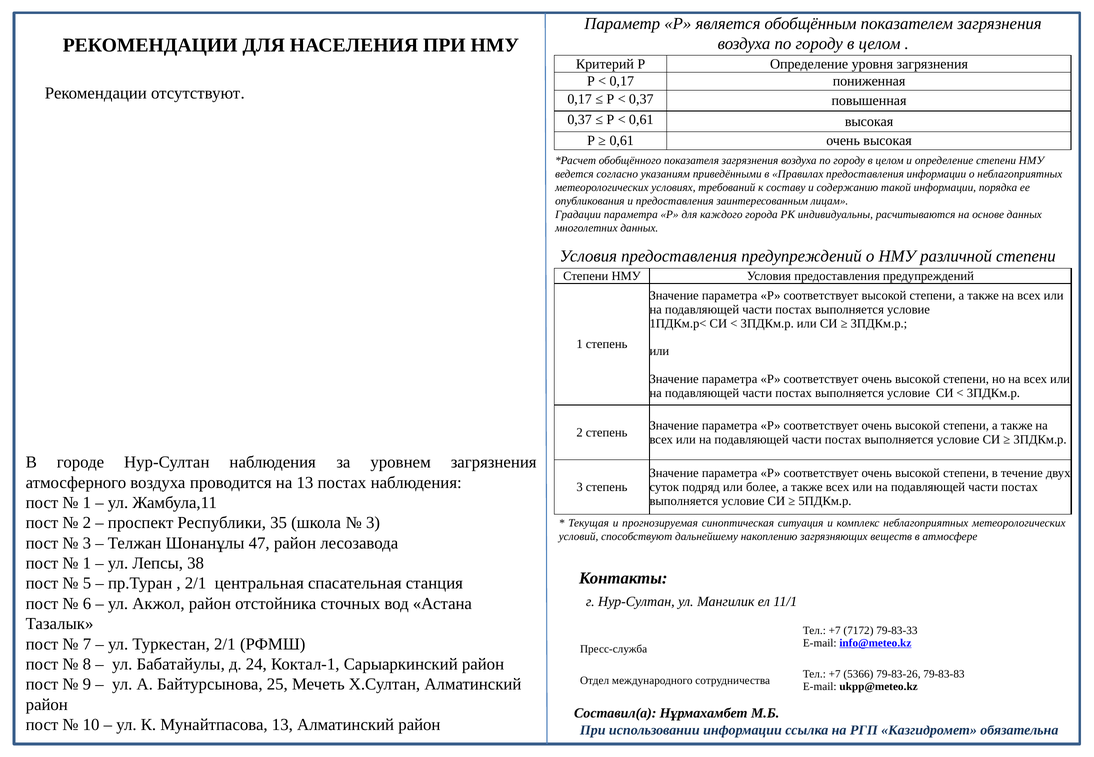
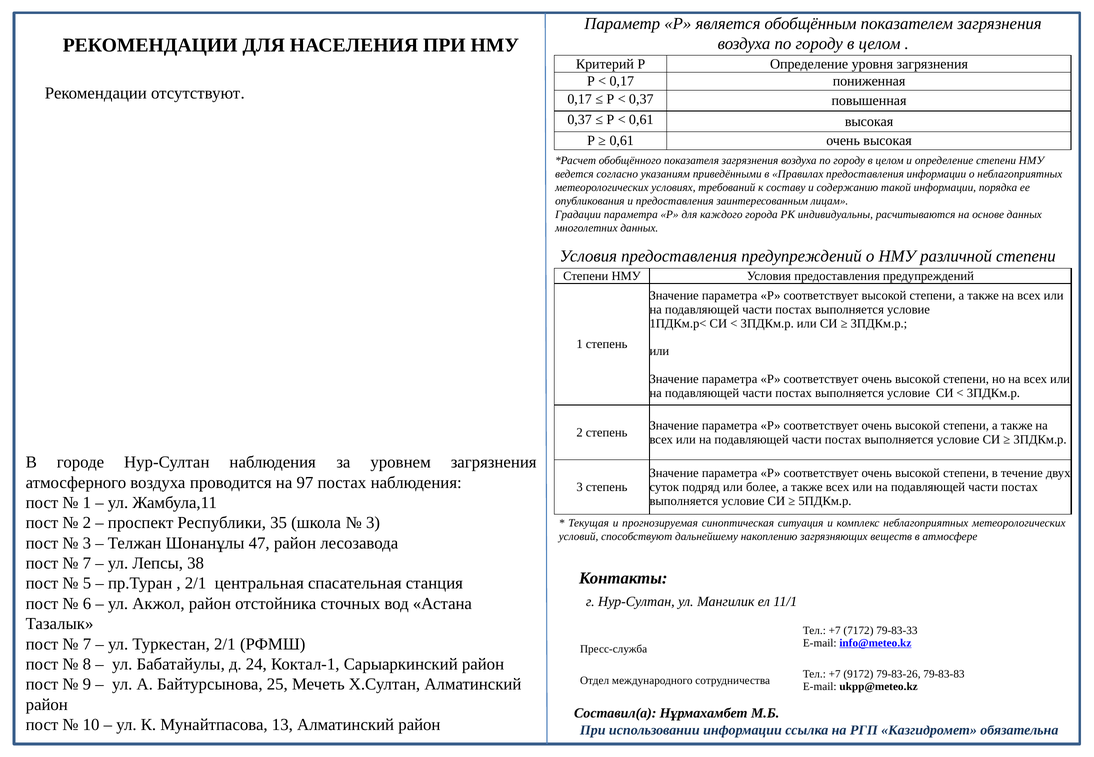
на 13: 13 -> 97 (305, 483)
1: 1 -> 7 (87, 564)
5366: 5366 -> 9172 (858, 675)
